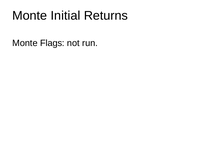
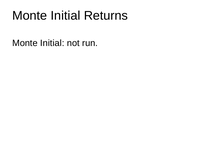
Flags: Flags -> Initial (52, 43)
